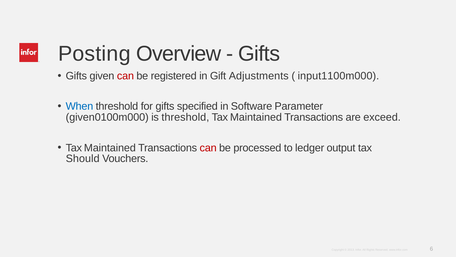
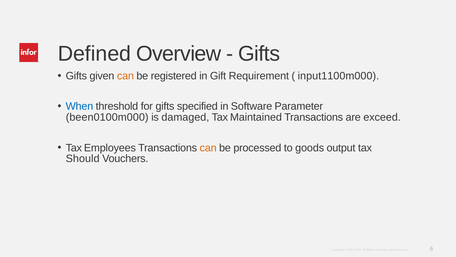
Posting: Posting -> Defined (94, 54)
can colour: red -> orange (125, 76)
Adjustments: Adjustments -> Requirement (259, 76)
given0100m000: given0100m000 -> been0100m000 (107, 117)
is threshold: threshold -> damaged (185, 117)
Maintained: Maintained -> Employees (110, 148)
can colour: red -> orange (208, 148)
ledger: ledger -> goods (310, 148)
